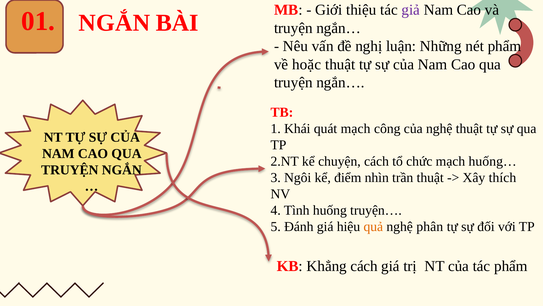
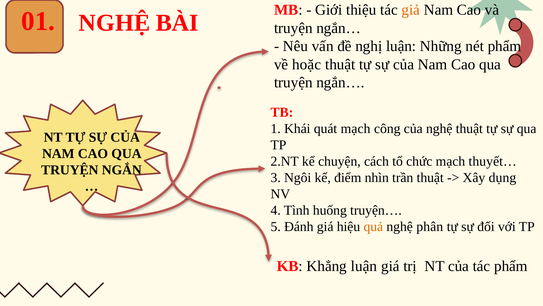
giả colour: purple -> orange (411, 10)
01 NGẮN: NGẮN -> NGHỆ (114, 23)
huống…: huống… -> thuyết… (493, 161)
thích: thích -> dụng (502, 177)
Khẳng cách: cách -> luận (364, 266)
